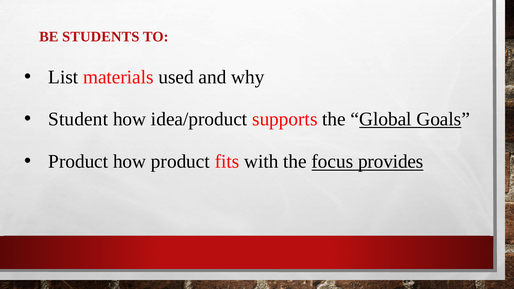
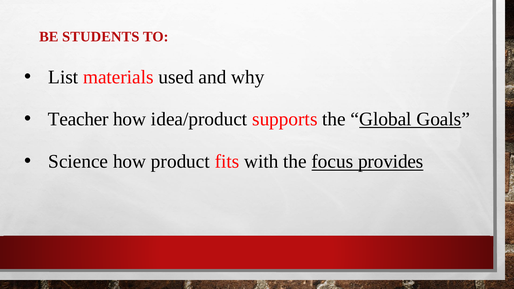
Student: Student -> Teacher (78, 119)
Product: Product -> Science (78, 162)
